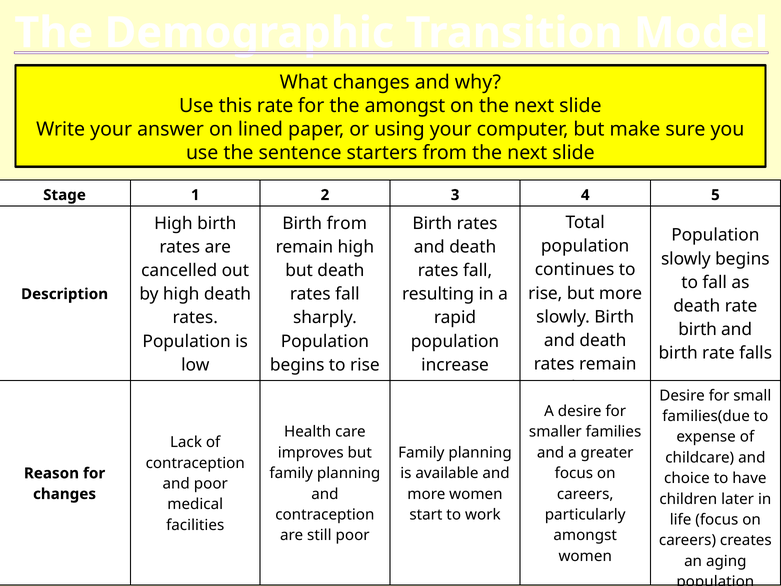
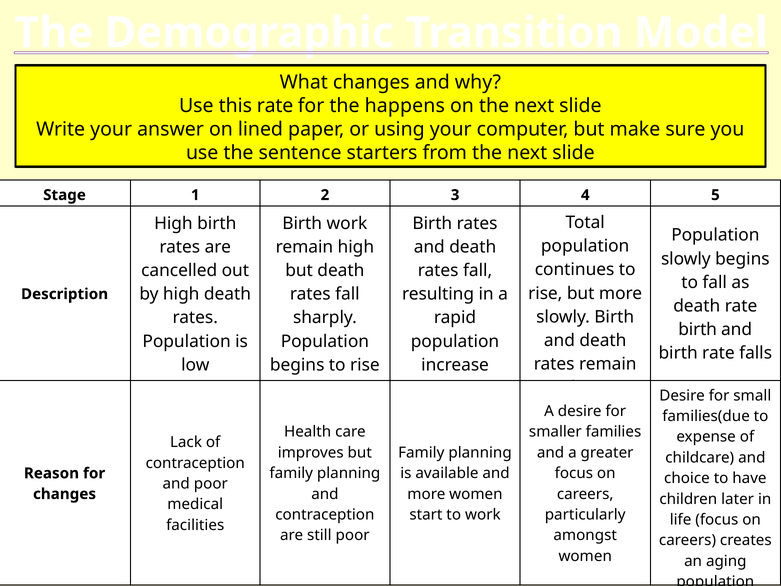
the amongst: amongst -> happens (405, 106)
Birth from: from -> work (347, 223)
